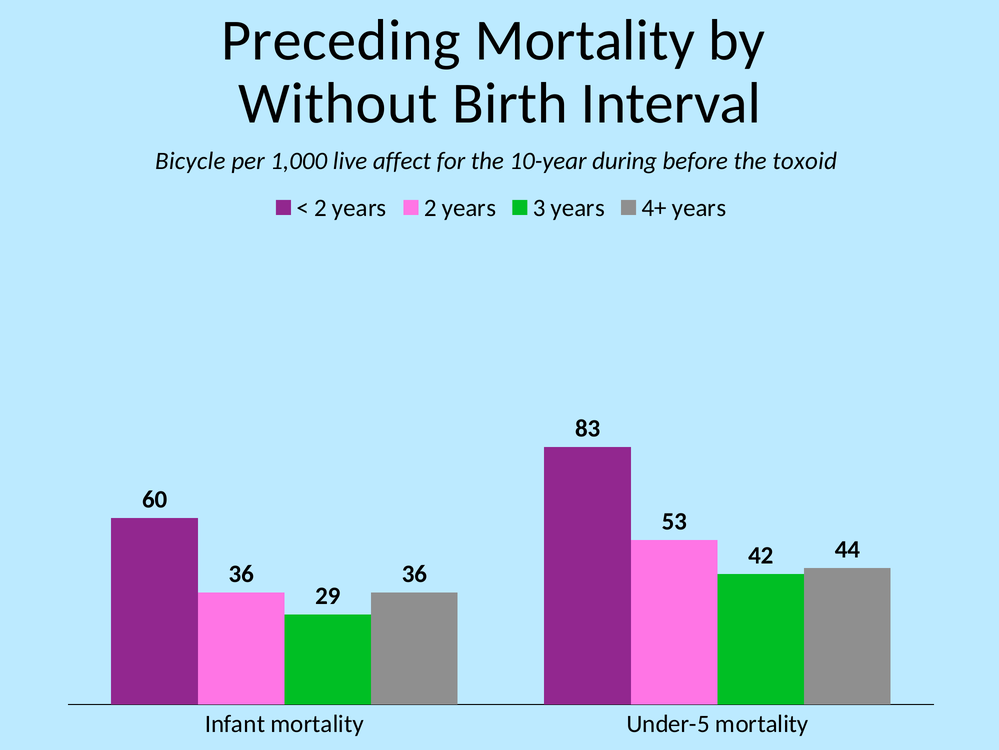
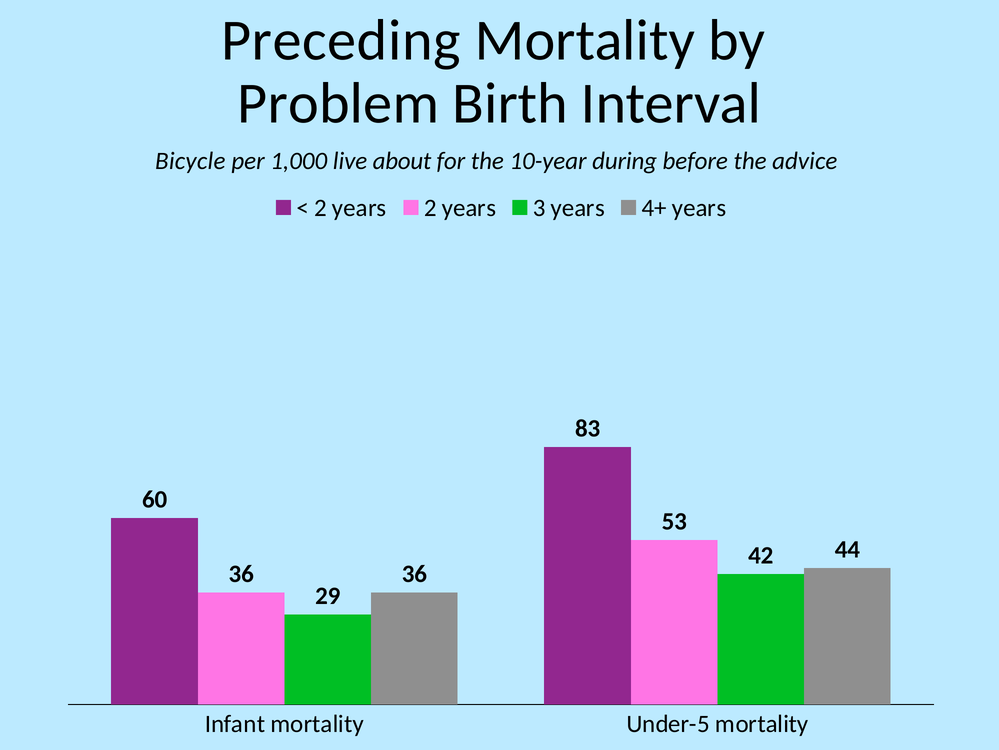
Without: Without -> Problem (338, 103)
affect: affect -> about (402, 161)
toxoid: toxoid -> advice (805, 161)
